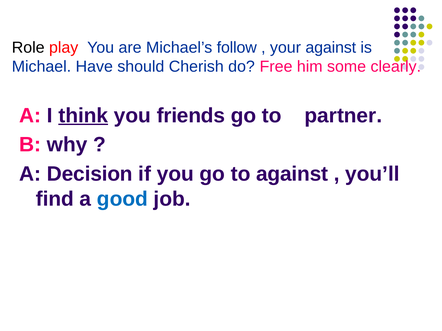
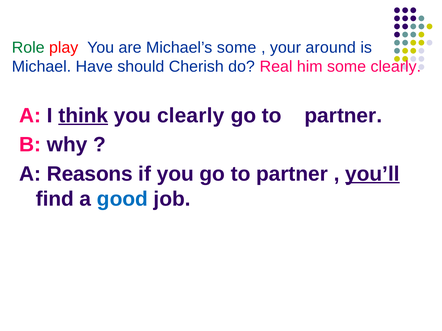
Role colour: black -> green (28, 48)
Michael’s follow: follow -> some (237, 48)
your against: against -> around (331, 48)
Free: Free -> Real (276, 67)
you friends: friends -> clearly (191, 116)
Decision: Decision -> Reasons (90, 174)
you go to against: against -> partner (292, 174)
you’ll underline: none -> present (372, 174)
